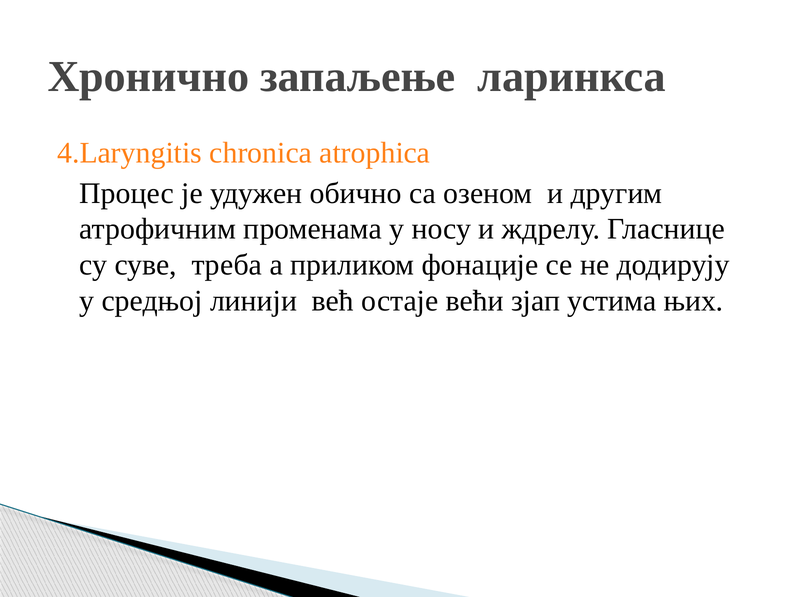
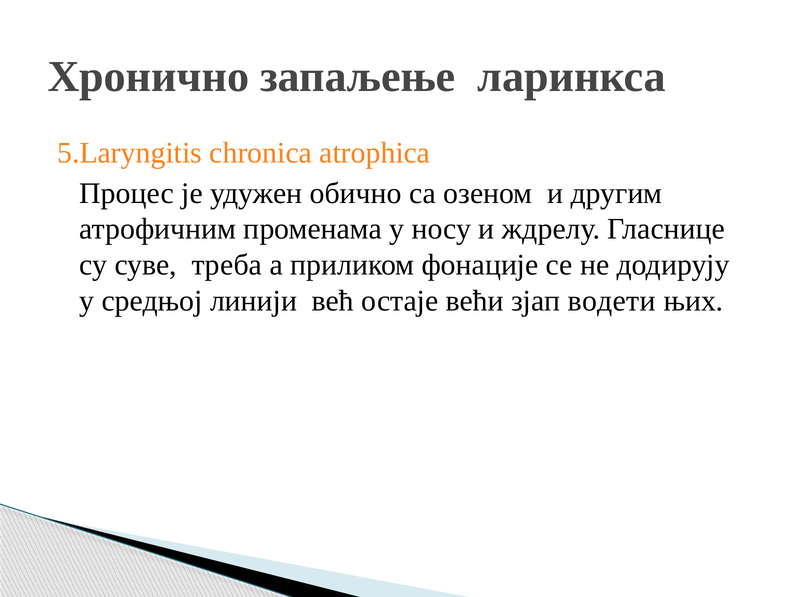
4.Laryngitis: 4.Laryngitis -> 5.Laryngitis (130, 153)
устима: устима -> водети (612, 300)
